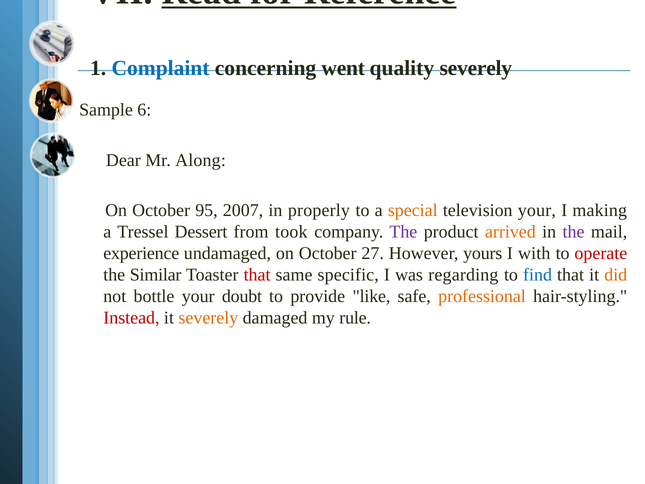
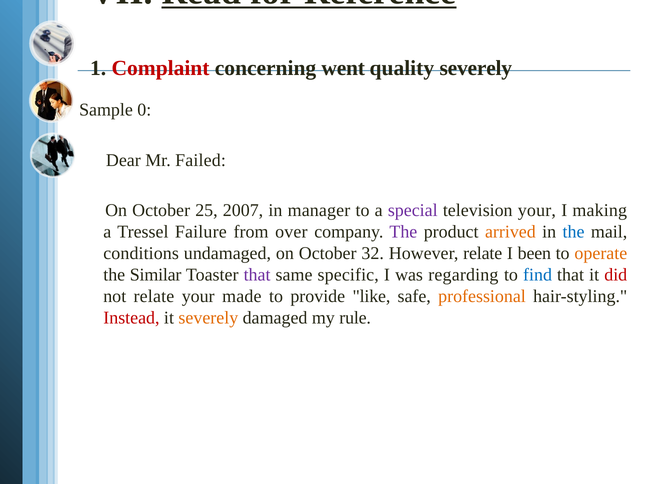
Complaint colour: blue -> red (161, 68)
6: 6 -> 0 (144, 110)
Along: Along -> Failed (201, 160)
95: 95 -> 25 (206, 210)
properly: properly -> manager (319, 210)
special colour: orange -> purple (413, 210)
Dessert: Dessert -> Failure (201, 232)
took: took -> over (291, 232)
the colour: purple -> blue (574, 232)
experience: experience -> conditions (141, 253)
27: 27 -> 32 (373, 253)
However yours: yours -> relate (483, 253)
with: with -> been (534, 253)
operate colour: red -> orange (601, 253)
that colour: red -> purple (257, 275)
did colour: orange -> red (616, 275)
not bottle: bottle -> relate (154, 296)
doubt: doubt -> made (242, 296)
